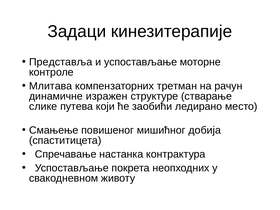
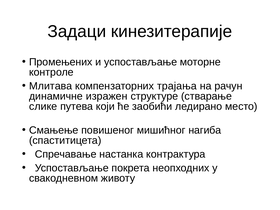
Представља: Представља -> Промењених (61, 62)
третман: третман -> трајања (177, 86)
добија: добија -> нагиба (205, 130)
